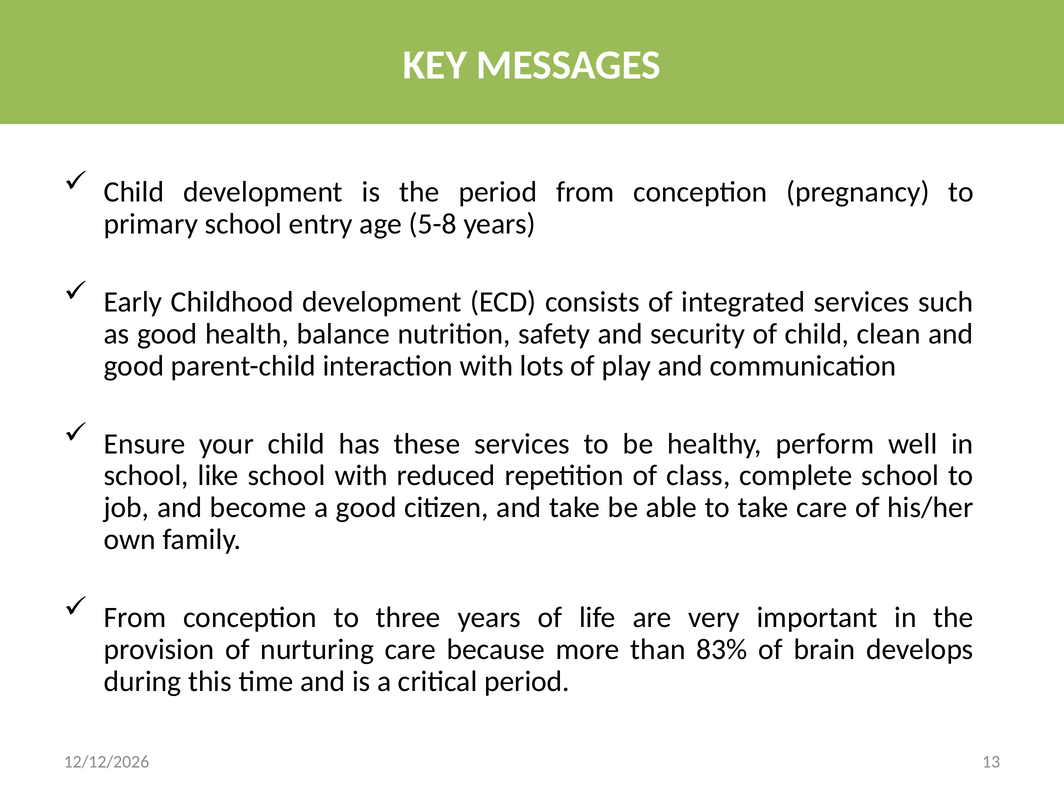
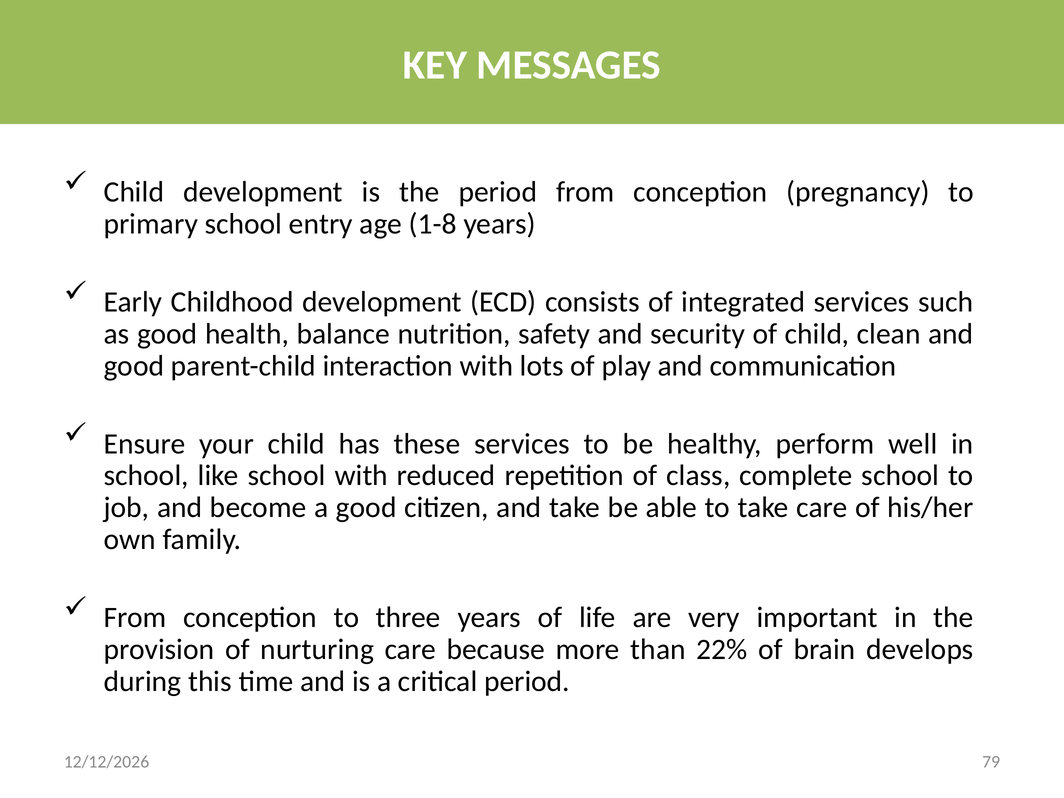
5-8: 5-8 -> 1-8 (433, 224)
83%: 83% -> 22% (722, 649)
13: 13 -> 79 (991, 762)
